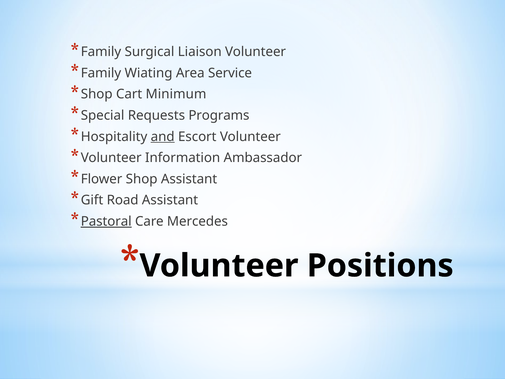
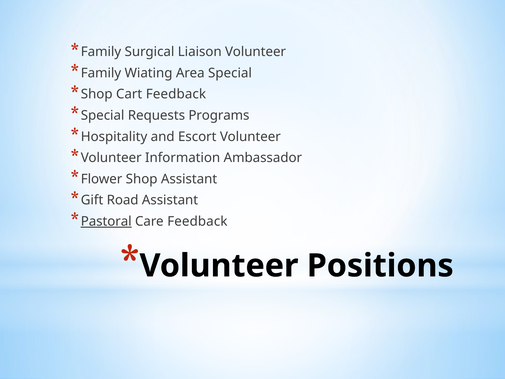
Area Service: Service -> Special (230, 73)
Cart Minimum: Minimum -> Feedback (176, 94)
and underline: present -> none (163, 137)
Care Mercedes: Mercedes -> Feedback (197, 221)
